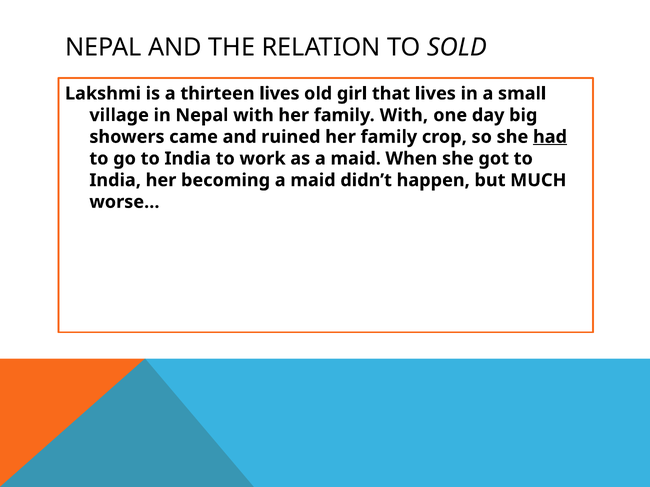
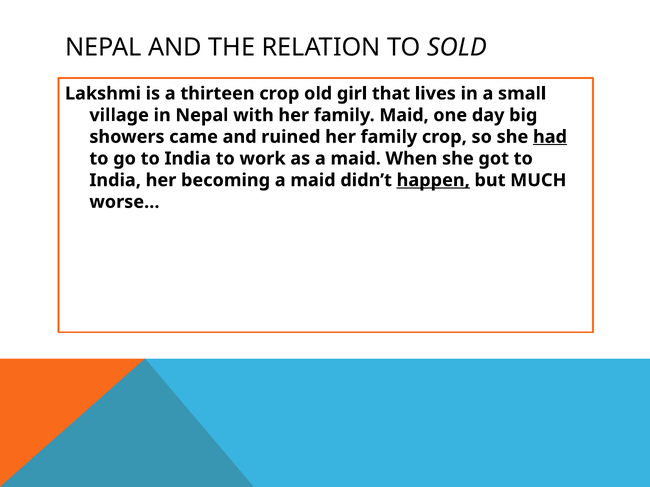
thirteen lives: lives -> crop (279, 94)
family With: With -> Maid (404, 115)
happen underline: none -> present (433, 180)
